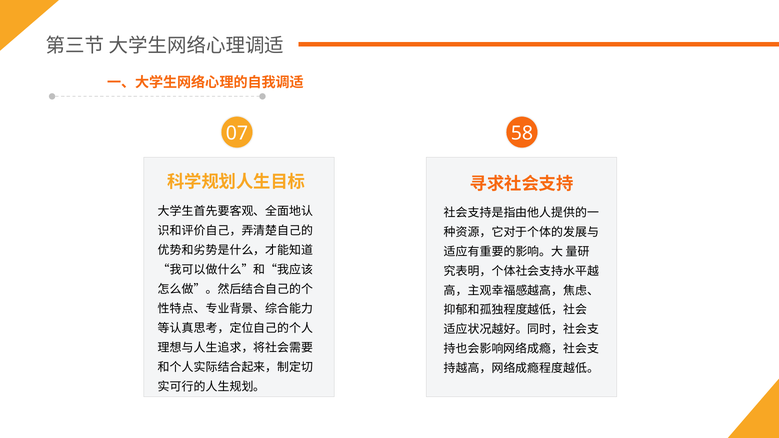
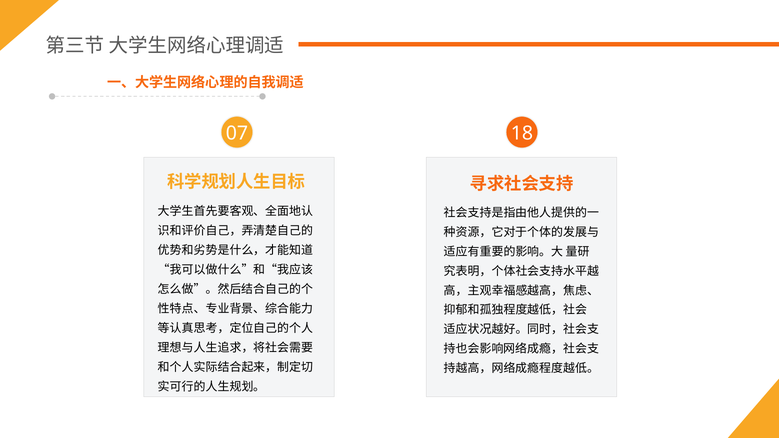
58: 58 -> 18 (522, 134)
